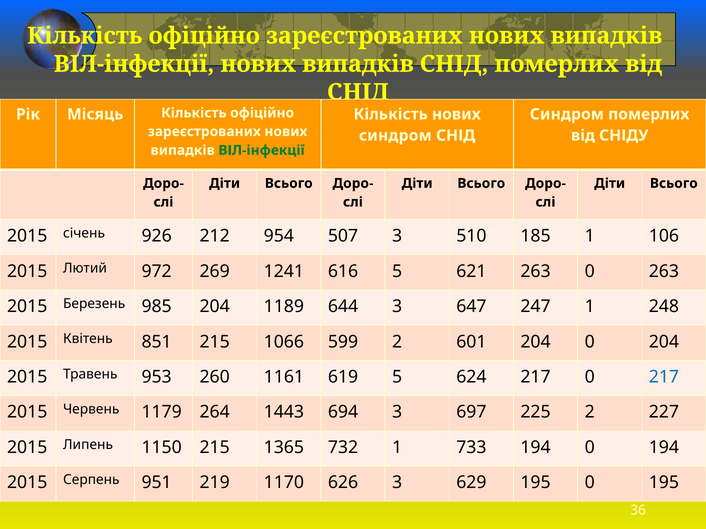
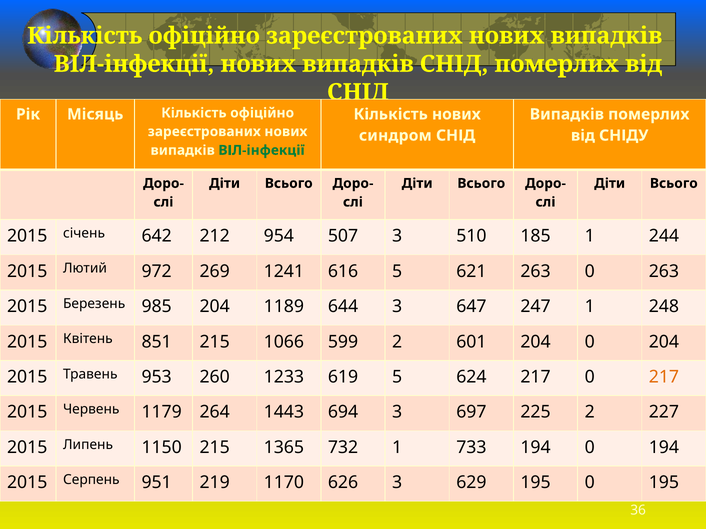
Синдром: Синдром -> Випадків (567, 114)
926: 926 -> 642 (157, 236)
106: 106 -> 244 (664, 236)
1161: 1161 -> 1233 (284, 377)
217 colour: blue -> orange (664, 377)
